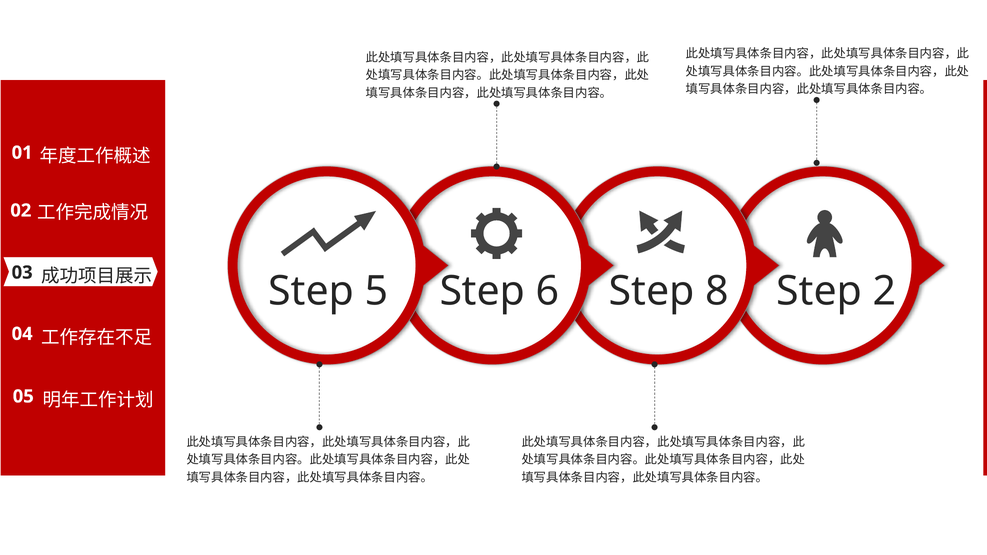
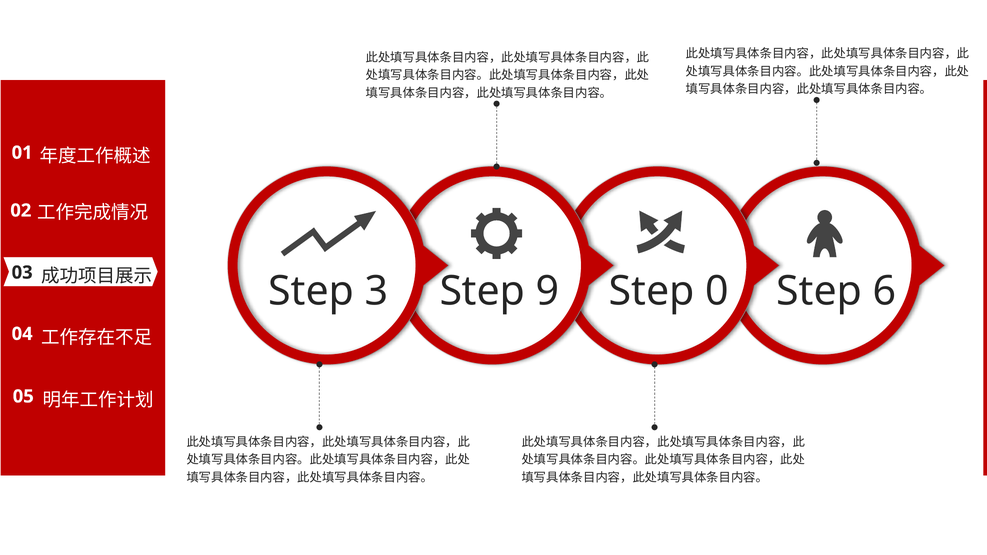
5: 5 -> 3 (377, 291)
6: 6 -> 9 (548, 291)
8: 8 -> 0 (717, 291)
2: 2 -> 6 (885, 291)
